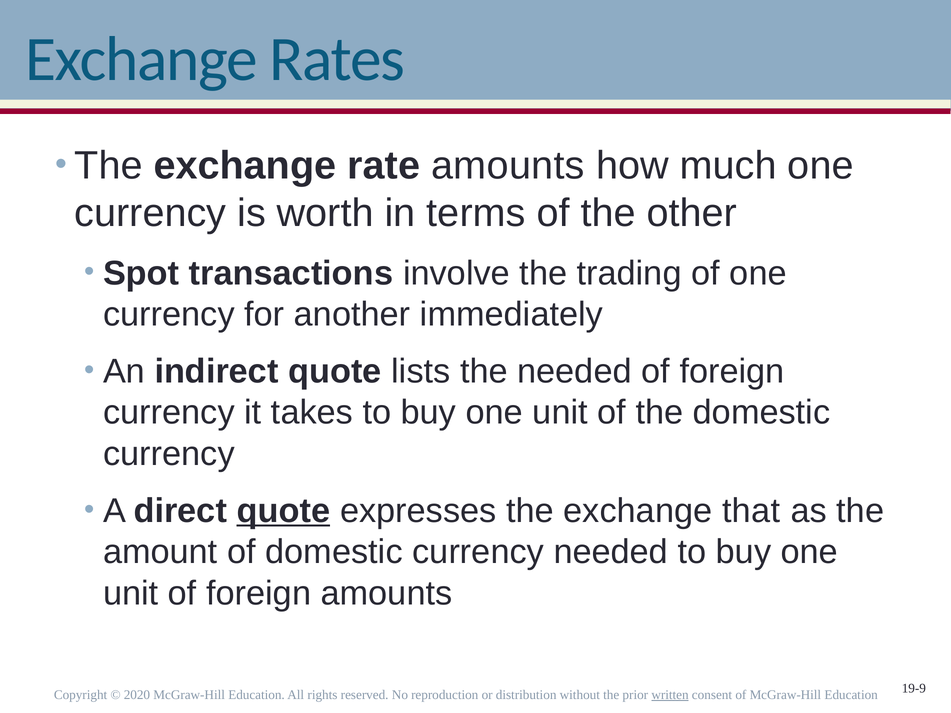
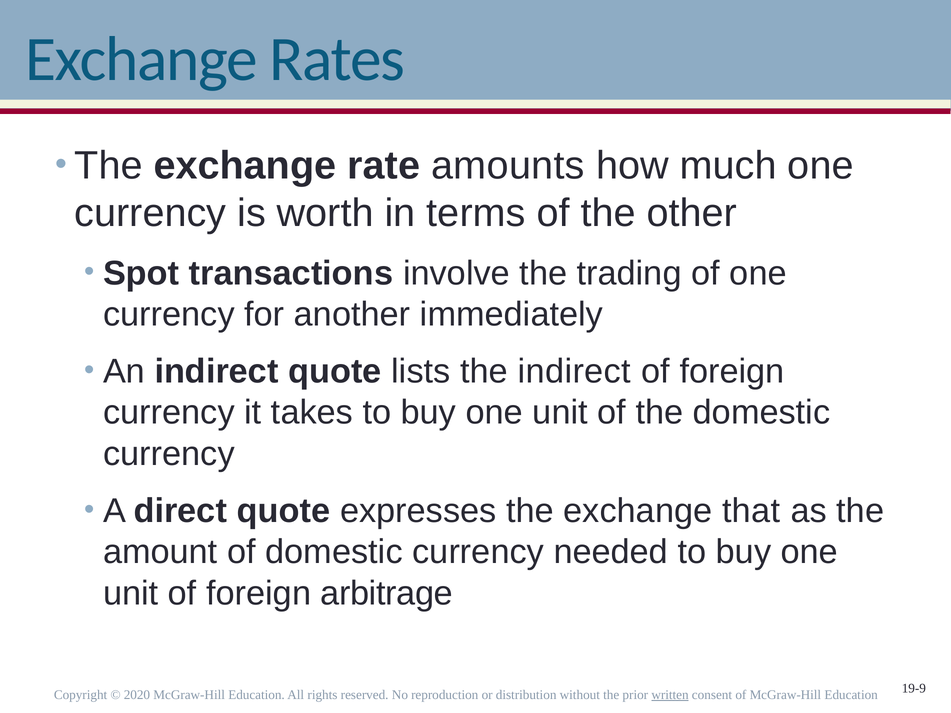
the needed: needed -> indirect (574, 372)
quote underline: present -> none (283, 511)
foreign amounts: amounts -> arbitrage (387, 593)
